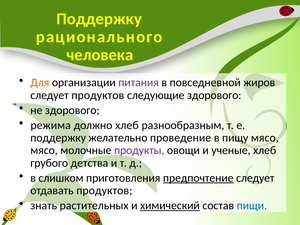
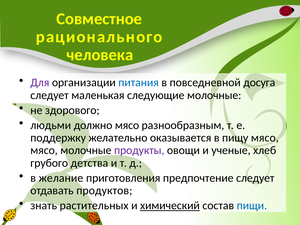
Поддержку: Поддержку -> Совместное (99, 19)
Для colour: orange -> purple (40, 83)
питания colour: purple -> blue (139, 83)
жиров: жиров -> досуга (259, 83)
следует продуктов: продуктов -> маленькая (98, 95)
следующие здорового: здорового -> молочные (214, 95)
режима: режима -> людьми (51, 125)
должно хлеб: хлеб -> мясо (127, 125)
проведение: проведение -> оказывается (181, 138)
слишком: слишком -> желание (61, 178)
предпочтение underline: present -> none (198, 178)
